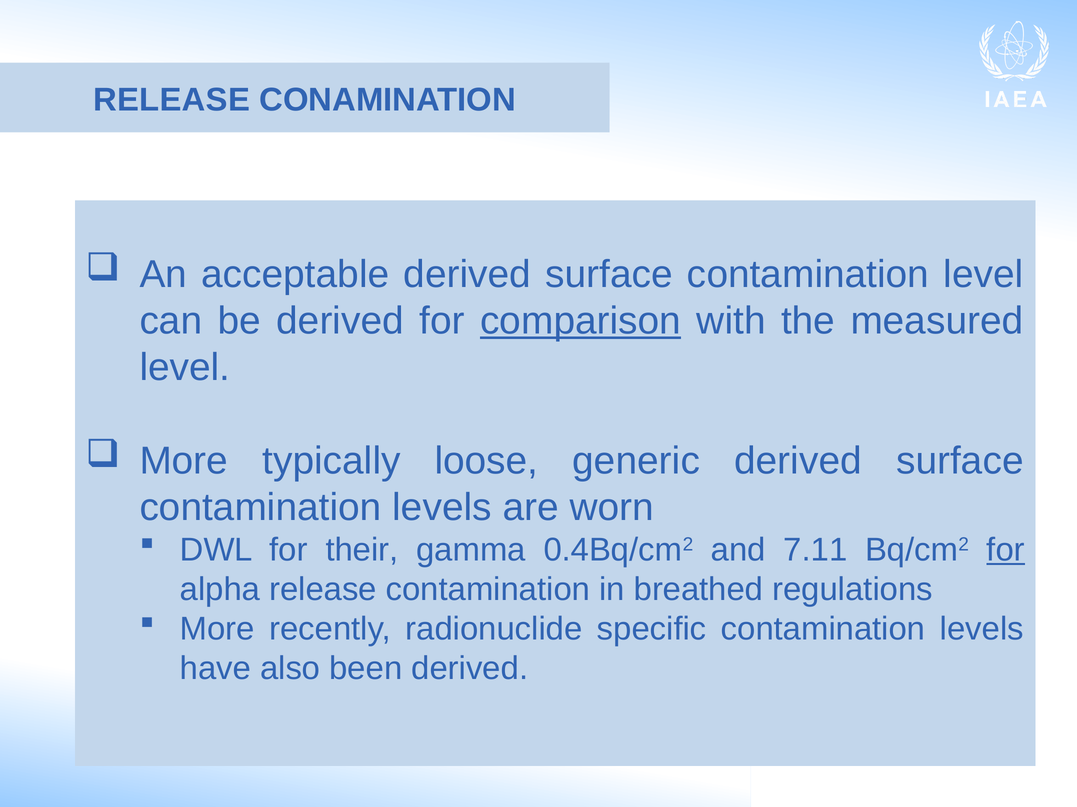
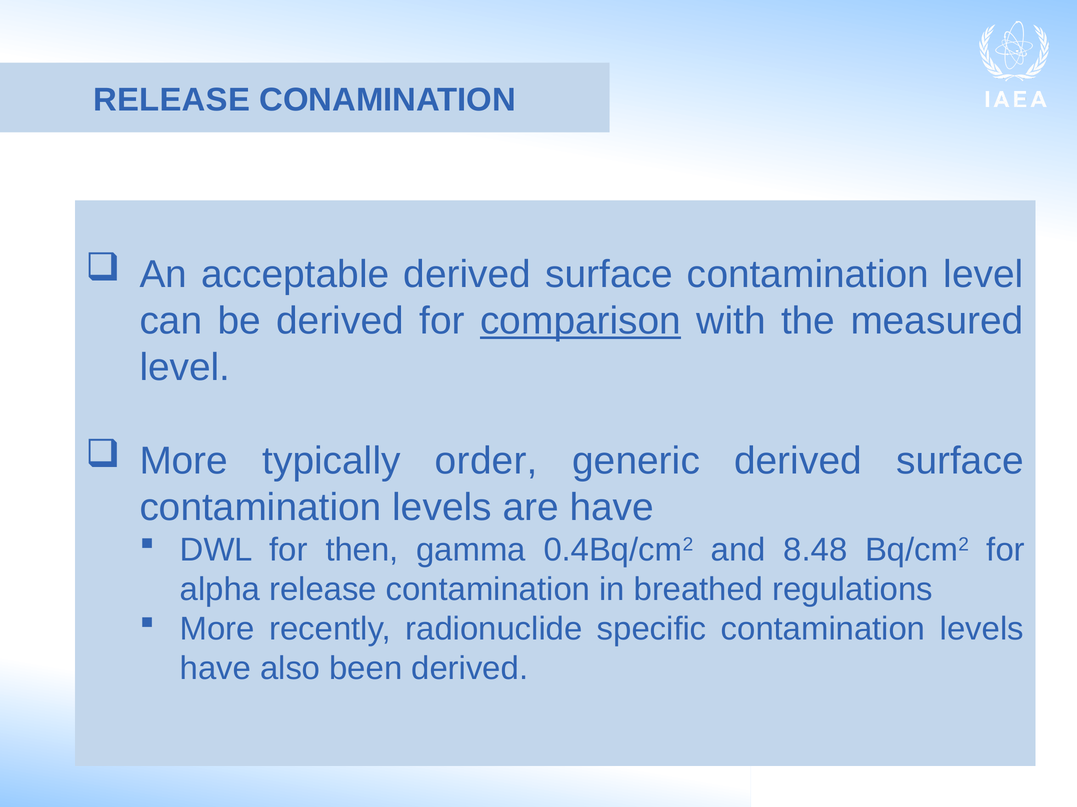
loose: loose -> order (486, 461)
are worn: worn -> have (612, 508)
their: their -> then (362, 550)
7.11: 7.11 -> 8.48 (815, 550)
for underline: present -> none (1006, 550)
